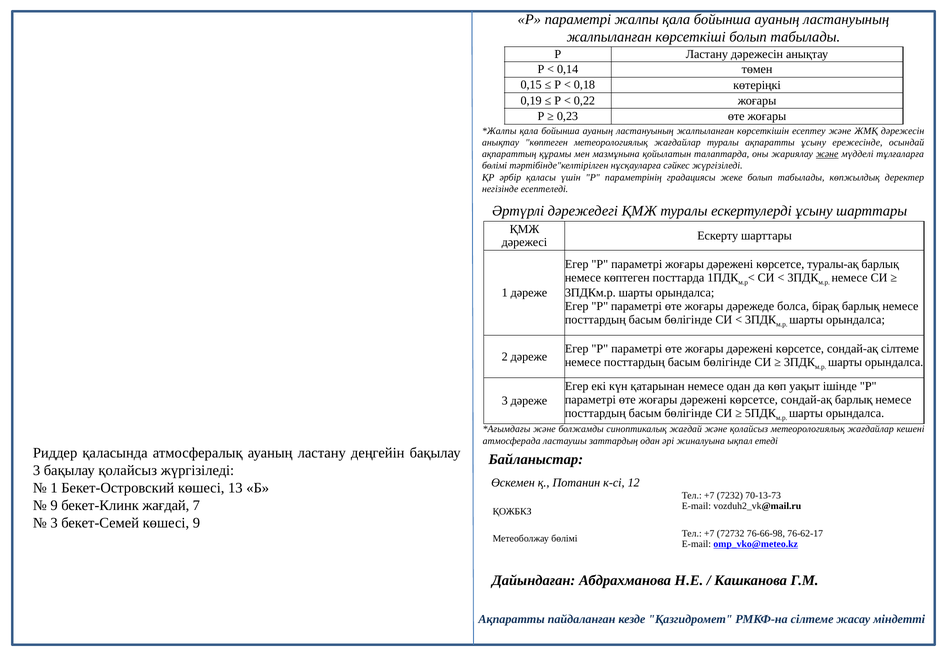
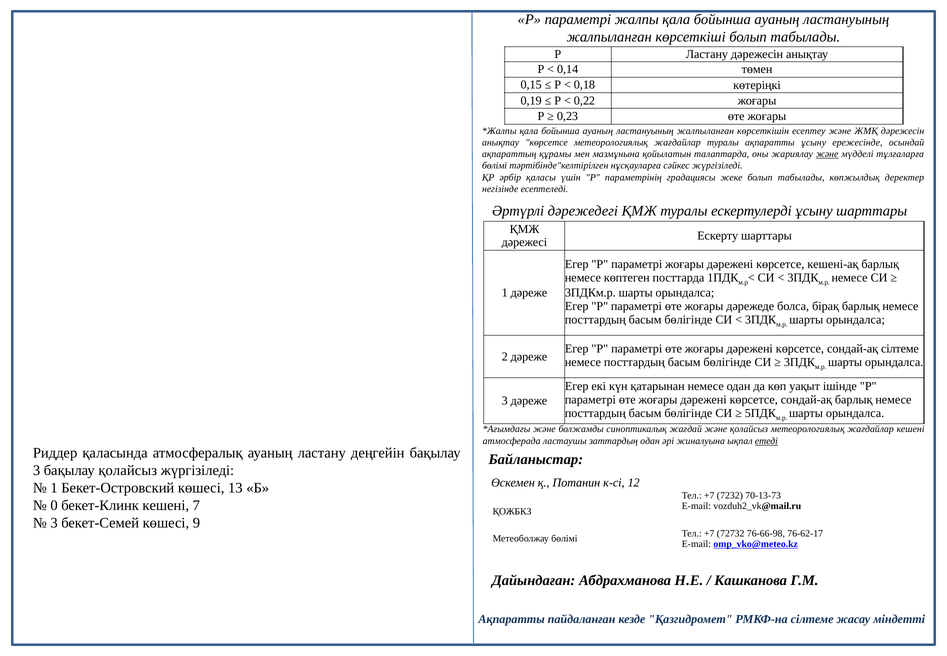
анықтау көптеген: көптеген -> көрсетсе (547, 142)
туралы-ақ: туралы-ақ -> кешені-ақ (833, 264)
етеді underline: none -> present (766, 441)
9: 9 -> 0 (54, 505)
бекет-Клинк жағдай: жағдай -> кешені (166, 505)
